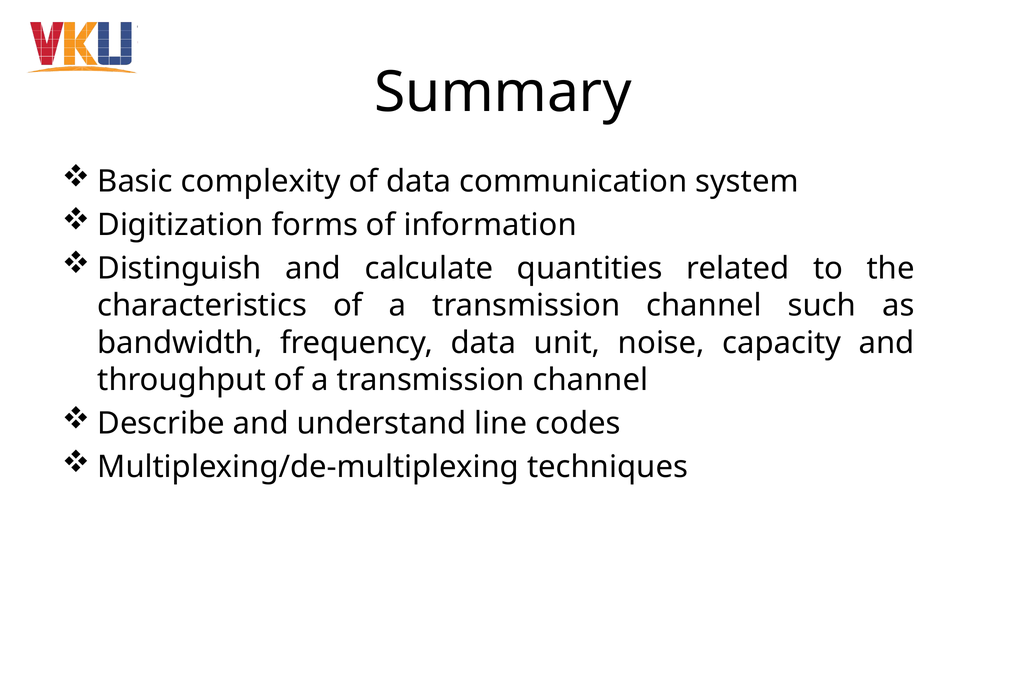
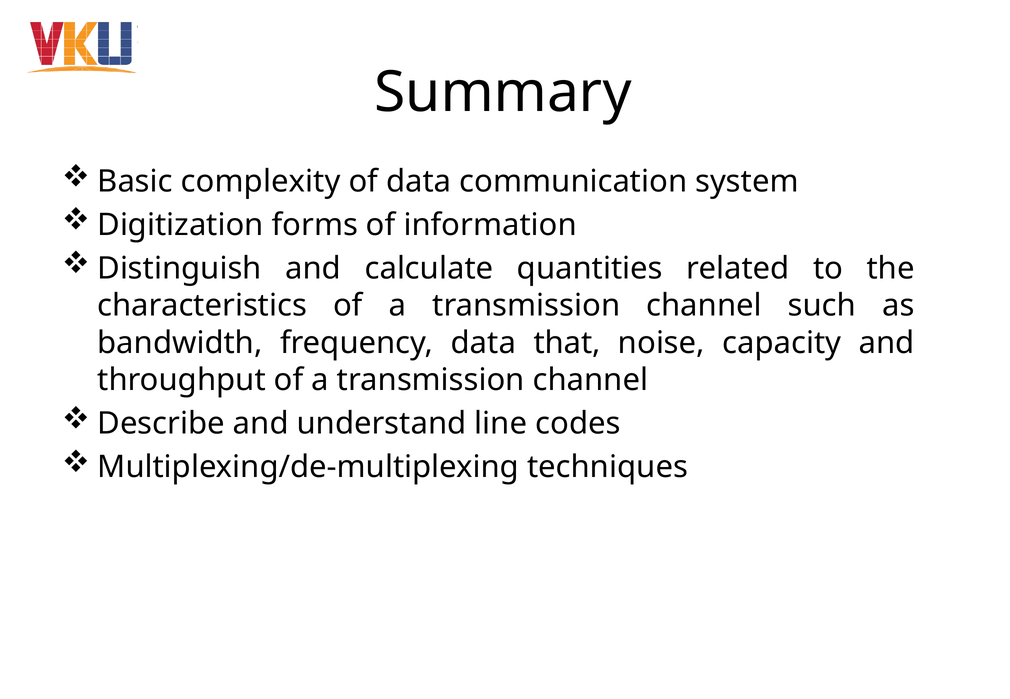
unit: unit -> that (567, 343)
